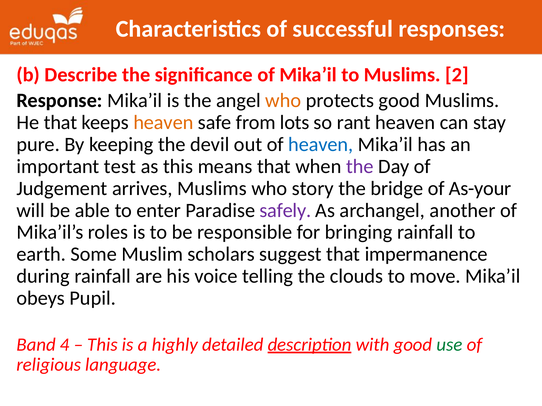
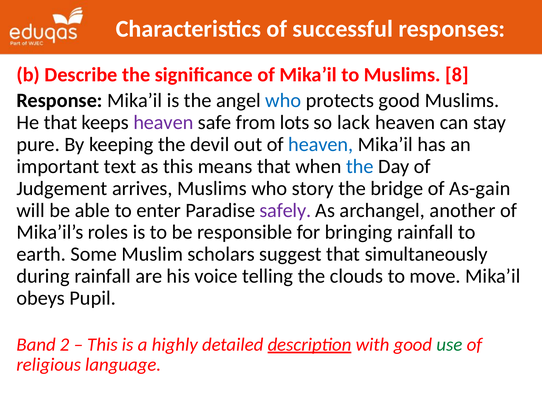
2: 2 -> 8 (457, 75)
who colour: orange -> blue (283, 101)
heaven colour: orange -> purple (163, 123)
rant: rant -> lack (354, 123)
test: test -> text (120, 167)
the colour: purple -> blue (360, 167)
As-your: As-your -> As-gain (480, 189)
impermanence: impermanence -> simultaneously (426, 255)
4: 4 -> 2 (65, 345)
